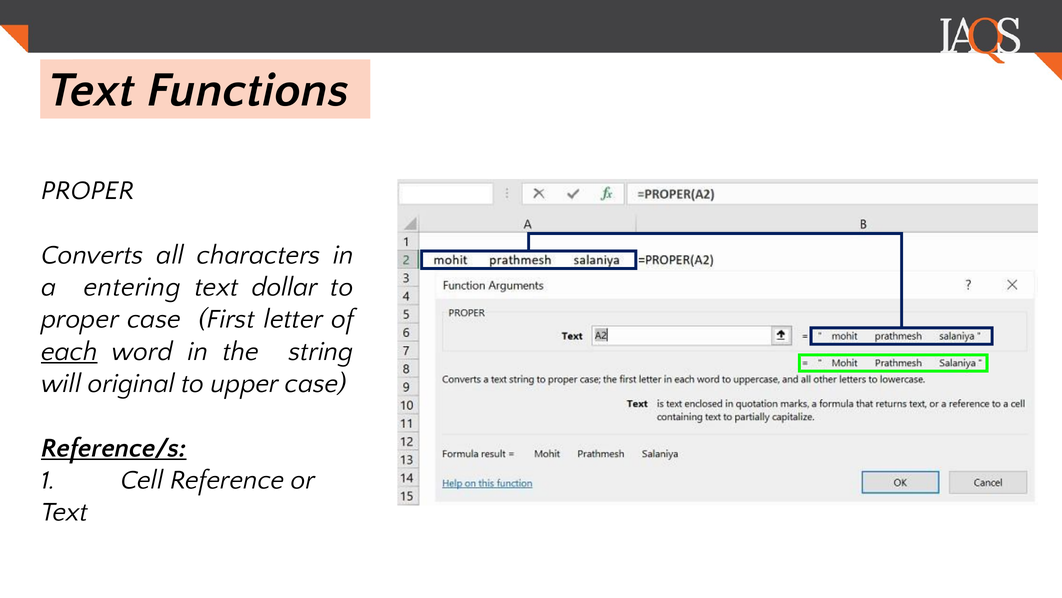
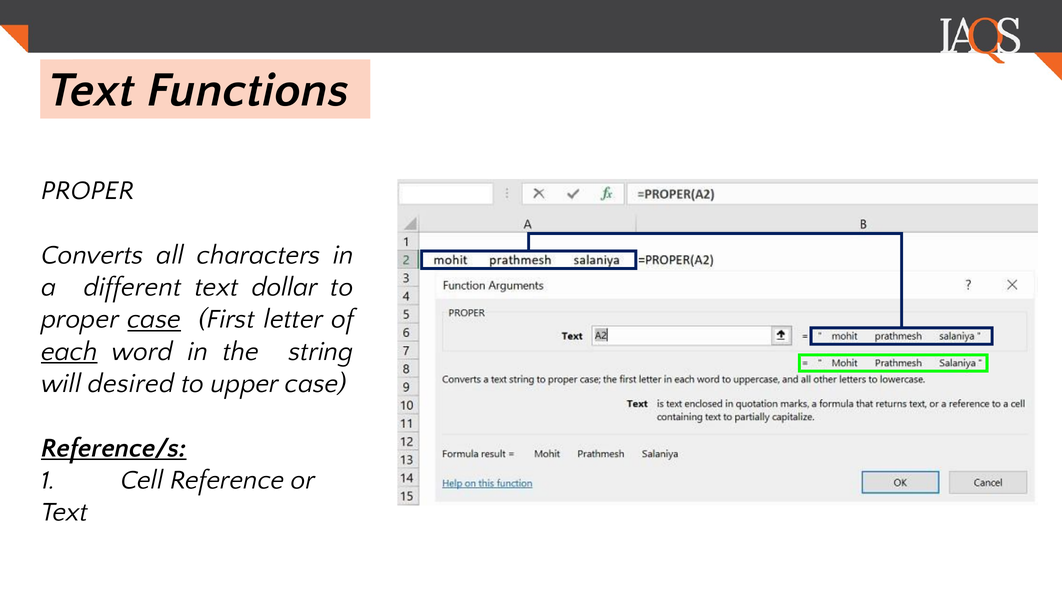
entering: entering -> different (132, 287)
case underline: none -> present (154, 319)
original: original -> desired (131, 383)
